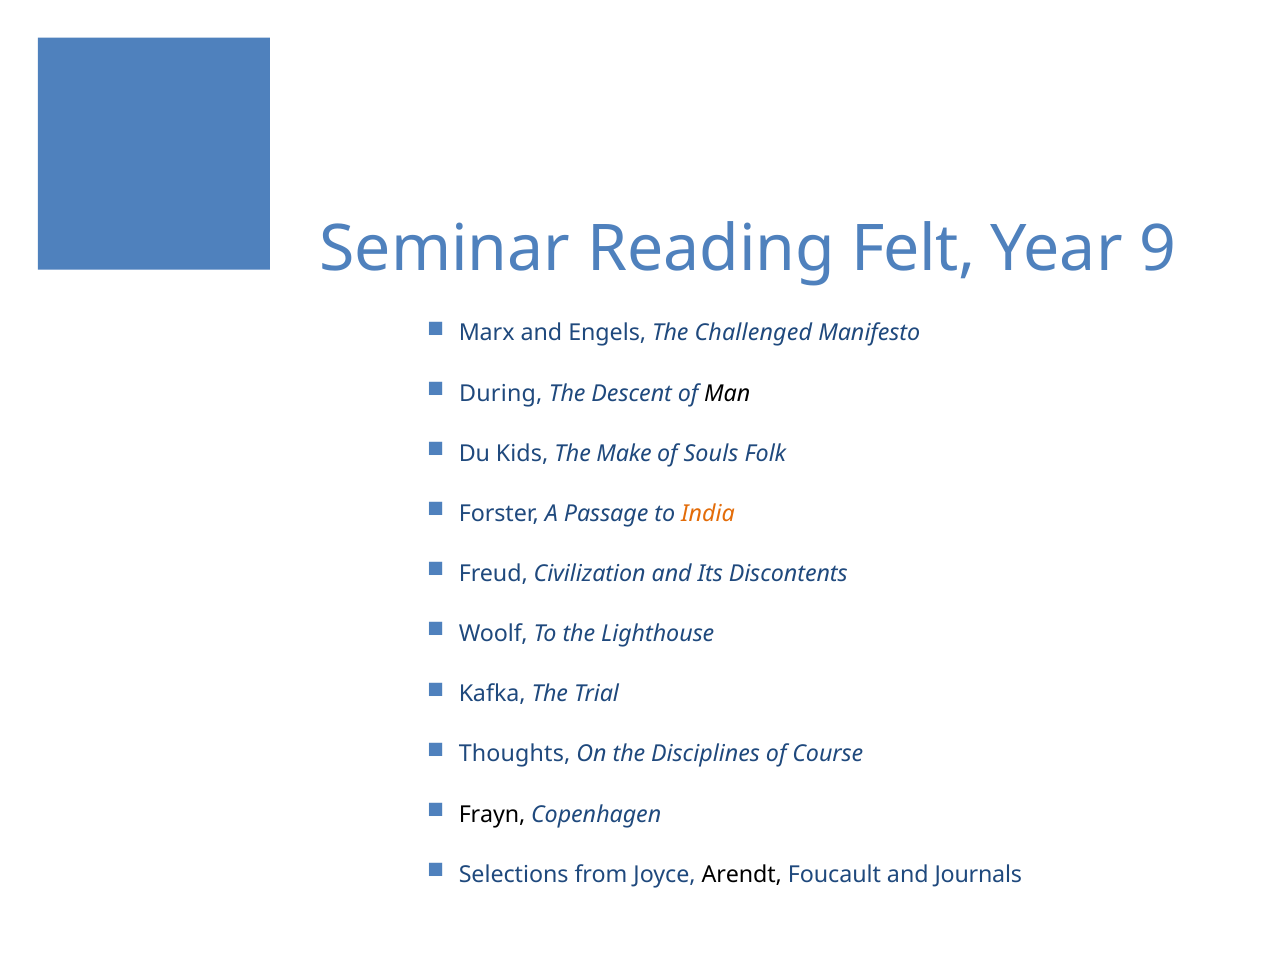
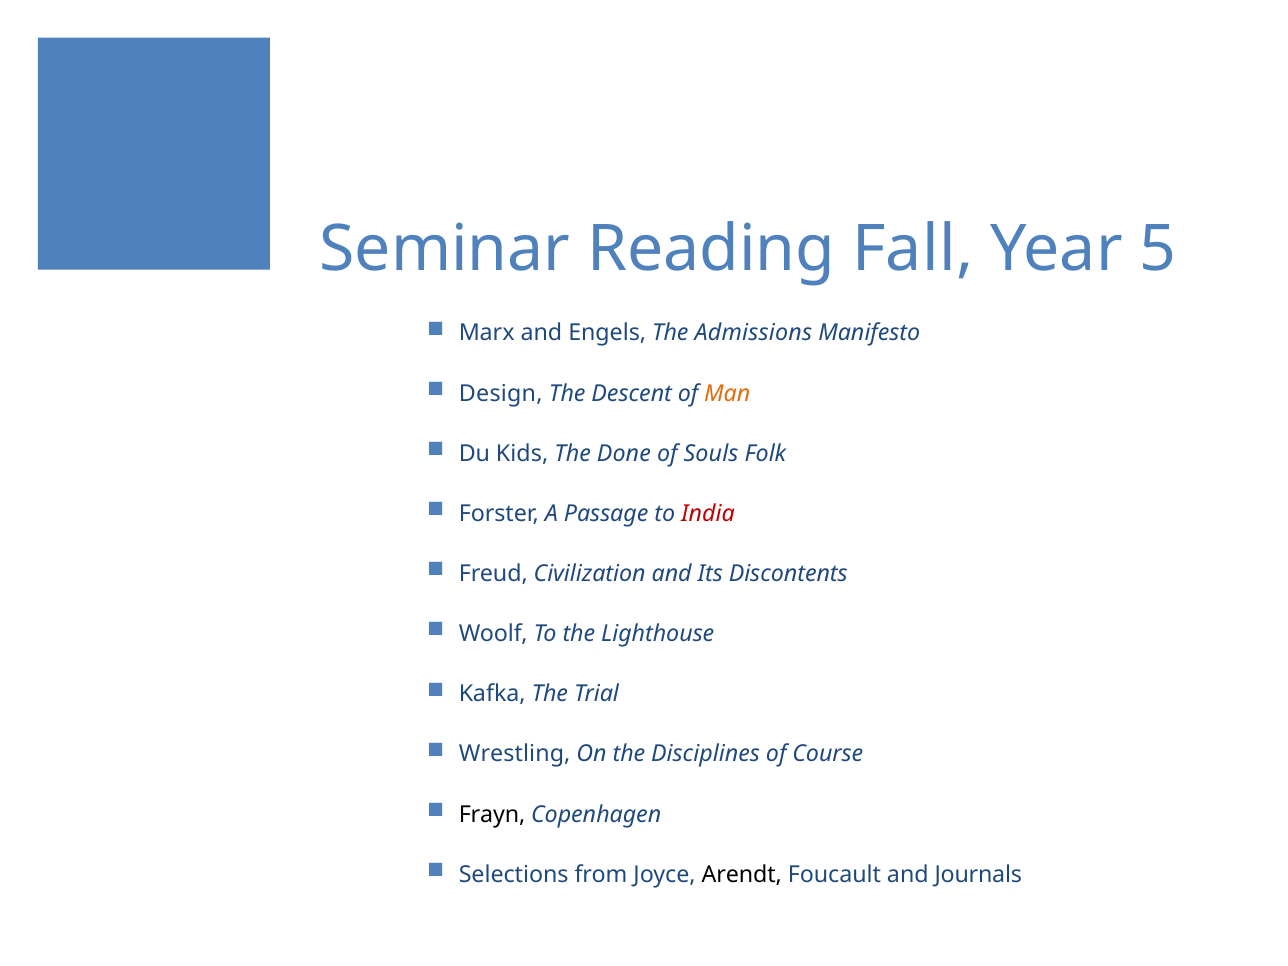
Felt: Felt -> Fall (913, 249)
9: 9 -> 5 (1158, 249)
Challenged: Challenged -> Admissions (753, 333)
During: During -> Design (501, 393)
Man colour: black -> orange (727, 393)
Make: Make -> Done (624, 454)
India colour: orange -> red (708, 514)
Thoughts: Thoughts -> Wrestling (515, 754)
